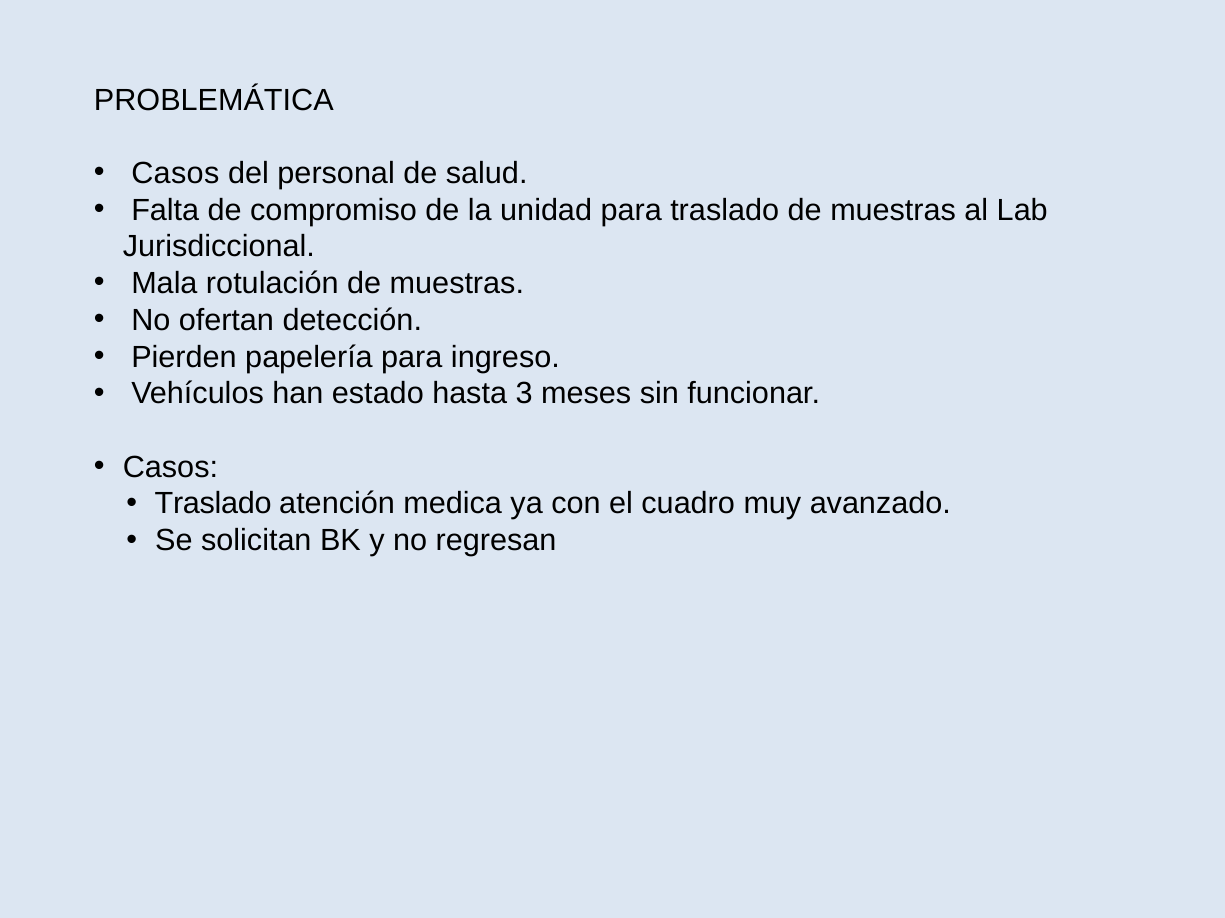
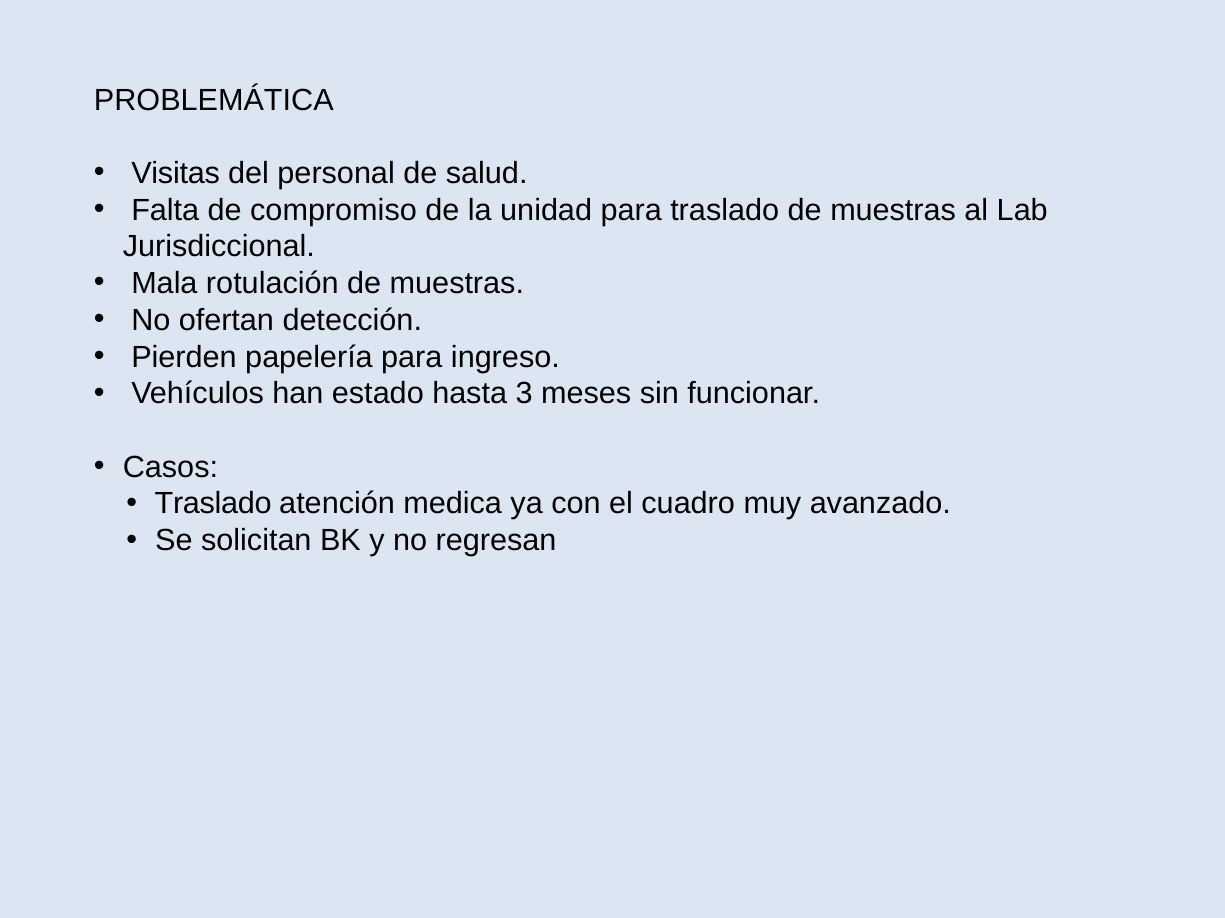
Casos: Casos -> Visitas (176, 173)
